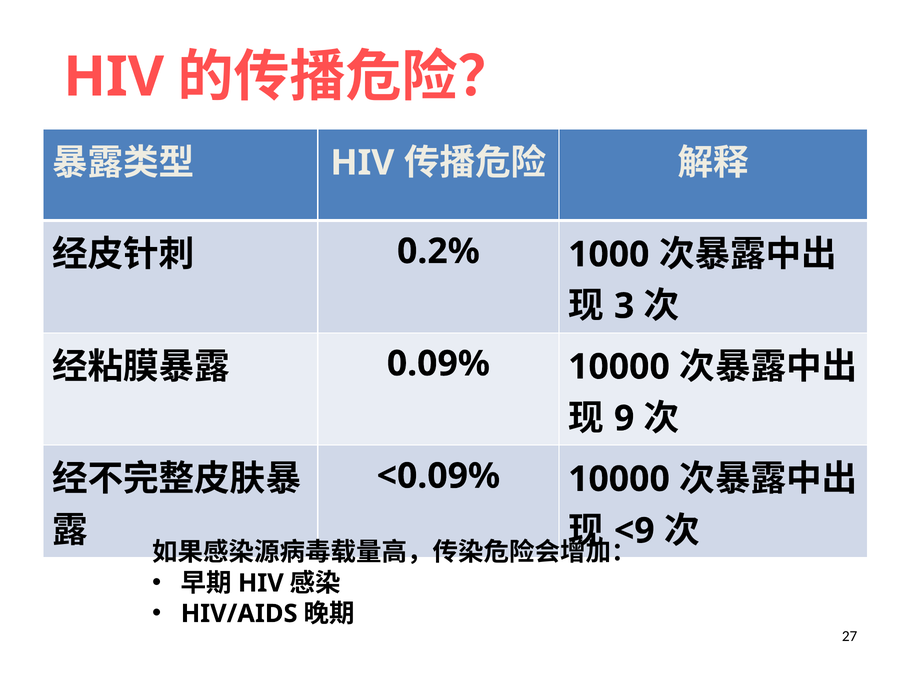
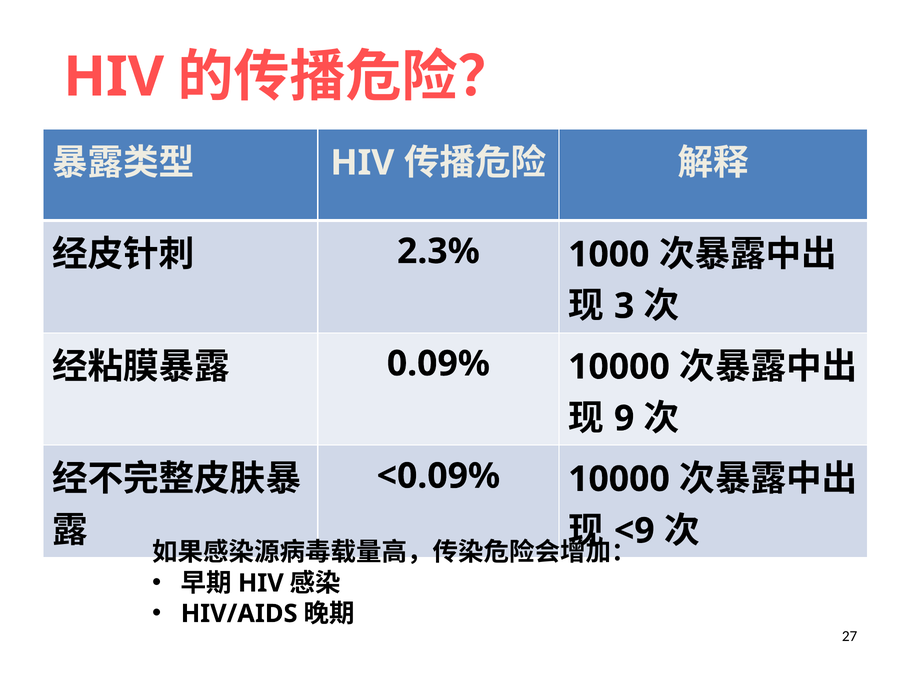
0.2%: 0.2% -> 2.3% (438, 251)
